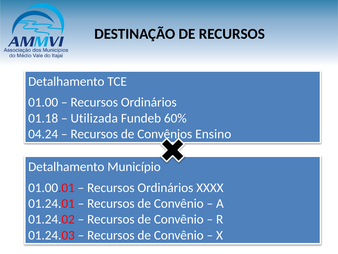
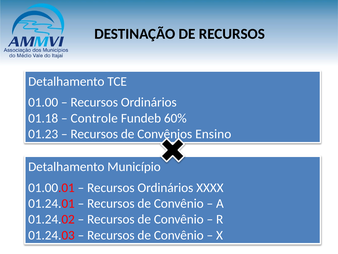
Utilizada: Utilizada -> Controle (94, 118)
04.24: 04.24 -> 01.23 (43, 134)
